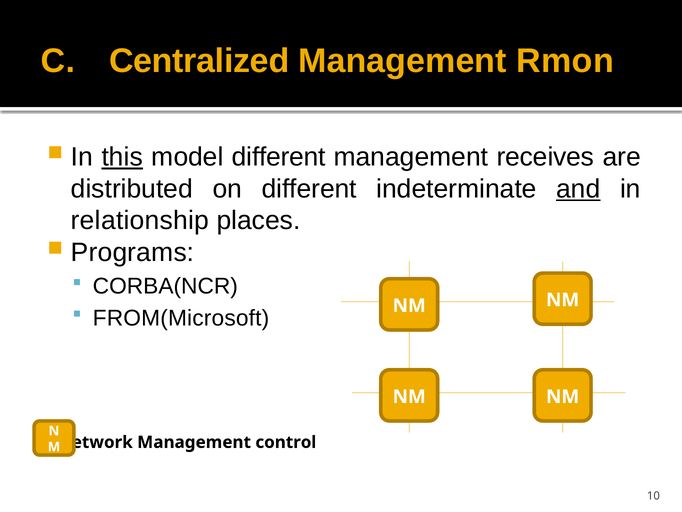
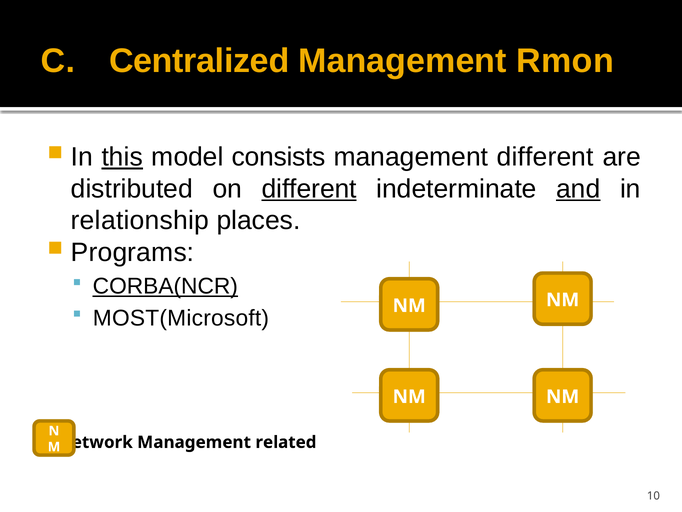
model different: different -> consists (279, 157)
management receives: receives -> different (545, 157)
different underline: none -> present (309, 189)
CORBA(NCR underline: none -> present (165, 286)
FROM(Microsoft: FROM(Microsoft -> MOST(Microsoft (181, 318)
control: control -> related (286, 442)
